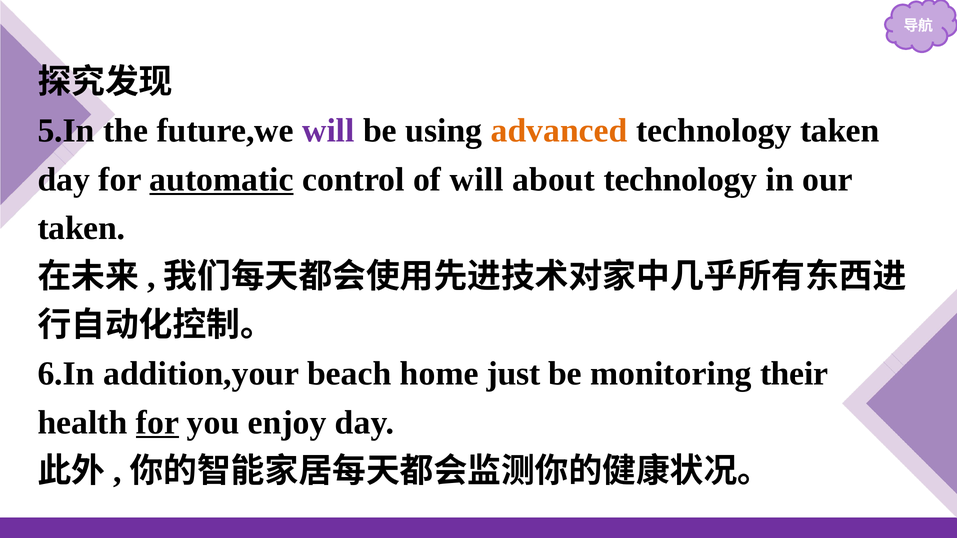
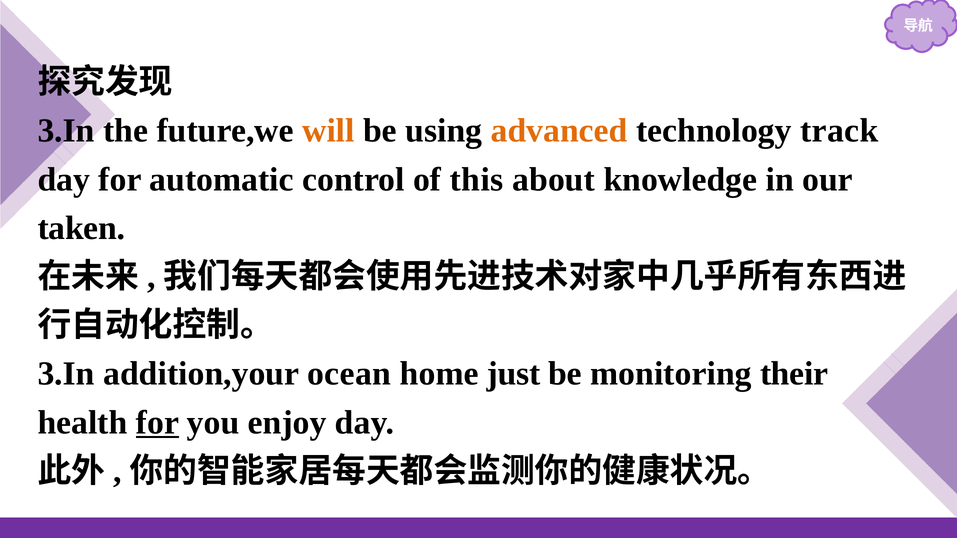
5.In: 5.In -> 3.In (66, 131)
will colour: purple -> orange (328, 131)
technology taken: taken -> track (839, 131)
automatic underline: present -> none (222, 179)
of will: will -> this (477, 179)
about technology: technology -> knowledge (680, 179)
6.In: 6.In -> 3.In (66, 374)
beach: beach -> ocean (349, 374)
